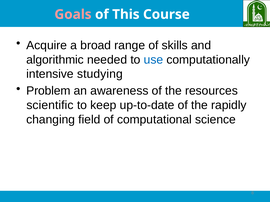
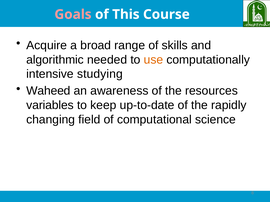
use colour: blue -> orange (153, 60)
Problem: Problem -> Waheed (48, 91)
scientific: scientific -> variables (50, 105)
